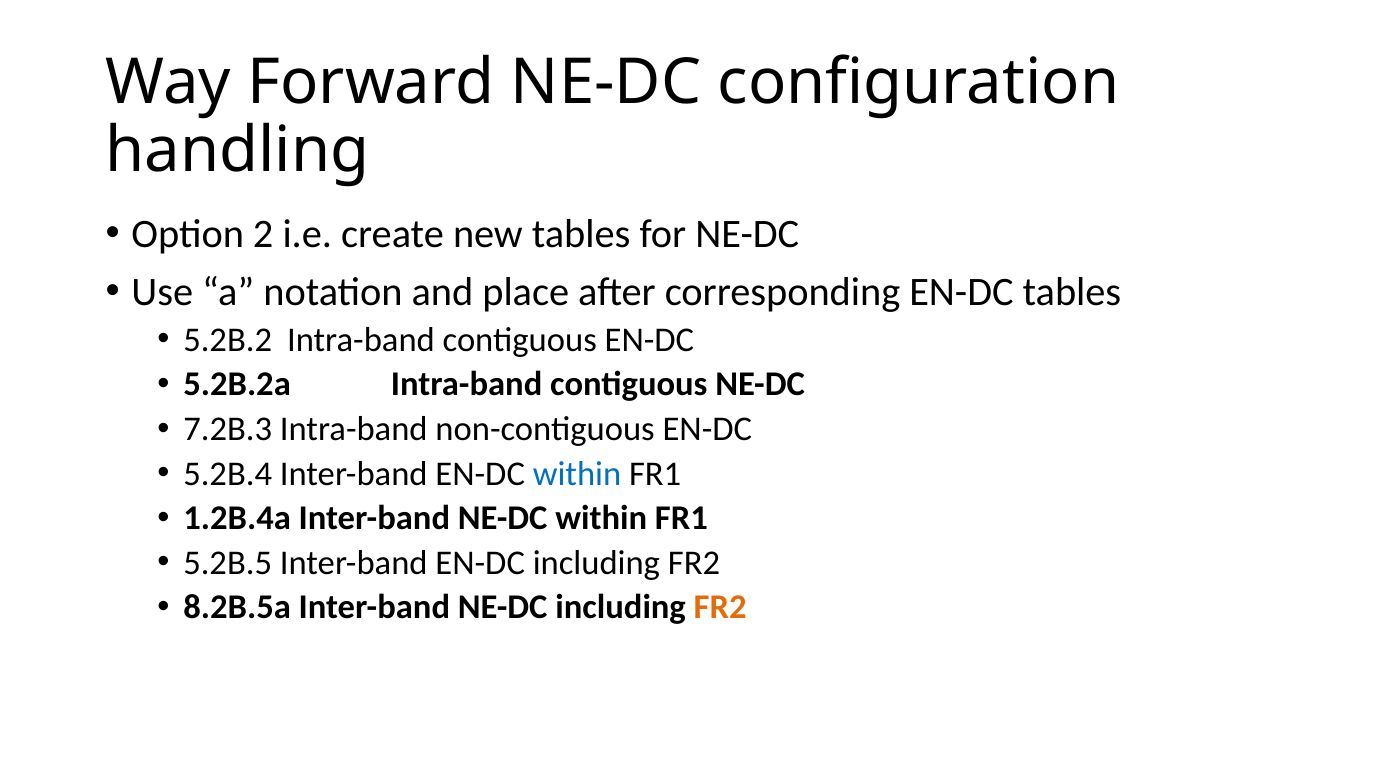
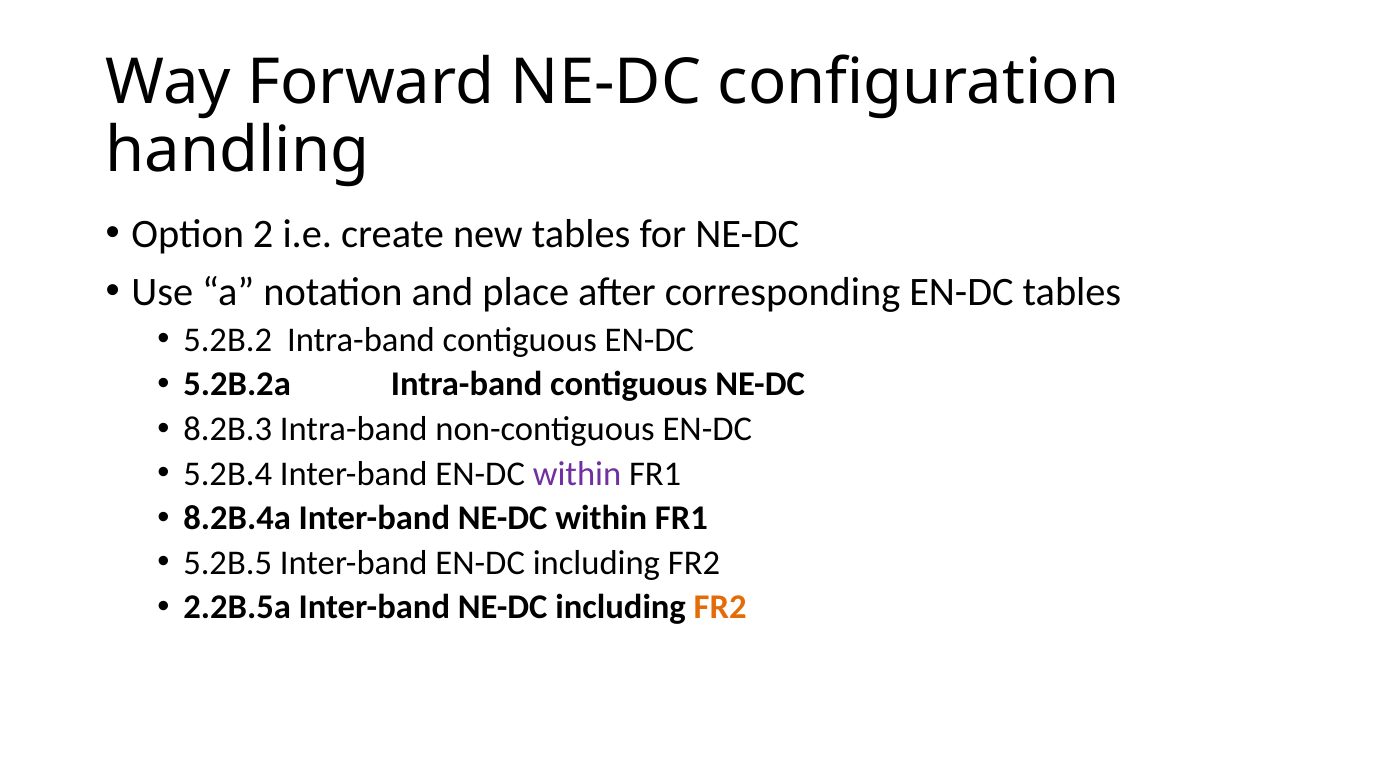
7.2B.3: 7.2B.3 -> 8.2B.3 (228, 429)
within colour: blue -> purple (577, 473)
1.2B.4a: 1.2B.4a -> 8.2B.4a (237, 518)
8.2B.5a: 8.2B.5a -> 2.2B.5a (237, 607)
